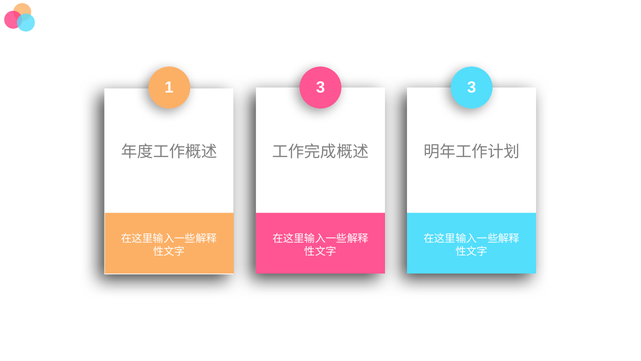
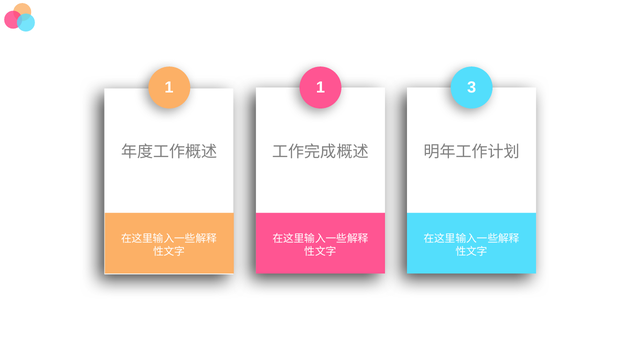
1 3: 3 -> 1 (320, 88)
